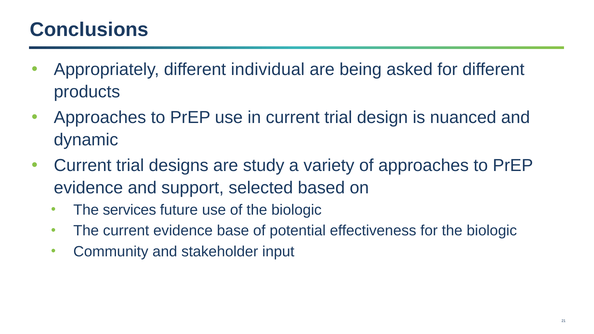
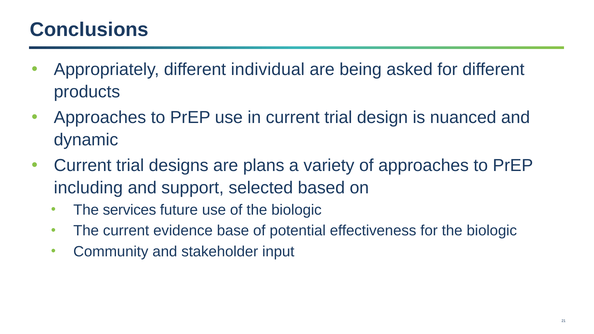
study: study -> plans (264, 166)
evidence: evidence -> including (88, 188)
